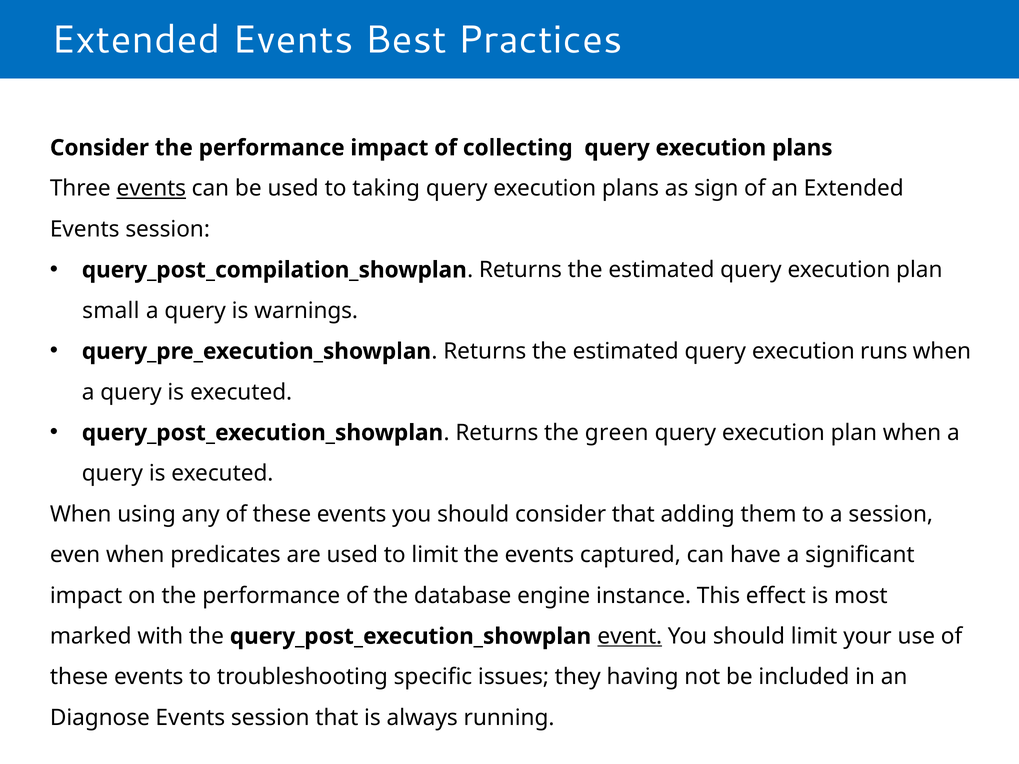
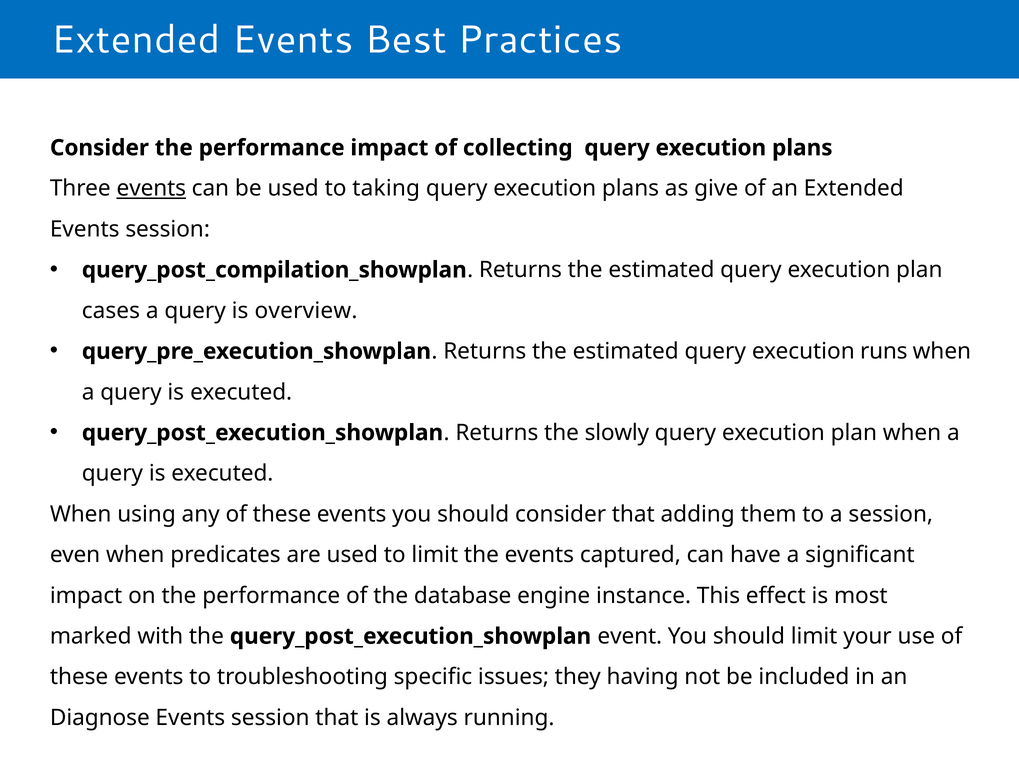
sign: sign -> give (716, 189)
small: small -> cases (111, 311)
warnings: warnings -> overview (306, 311)
green: green -> slowly (617, 433)
event underline: present -> none (630, 637)
